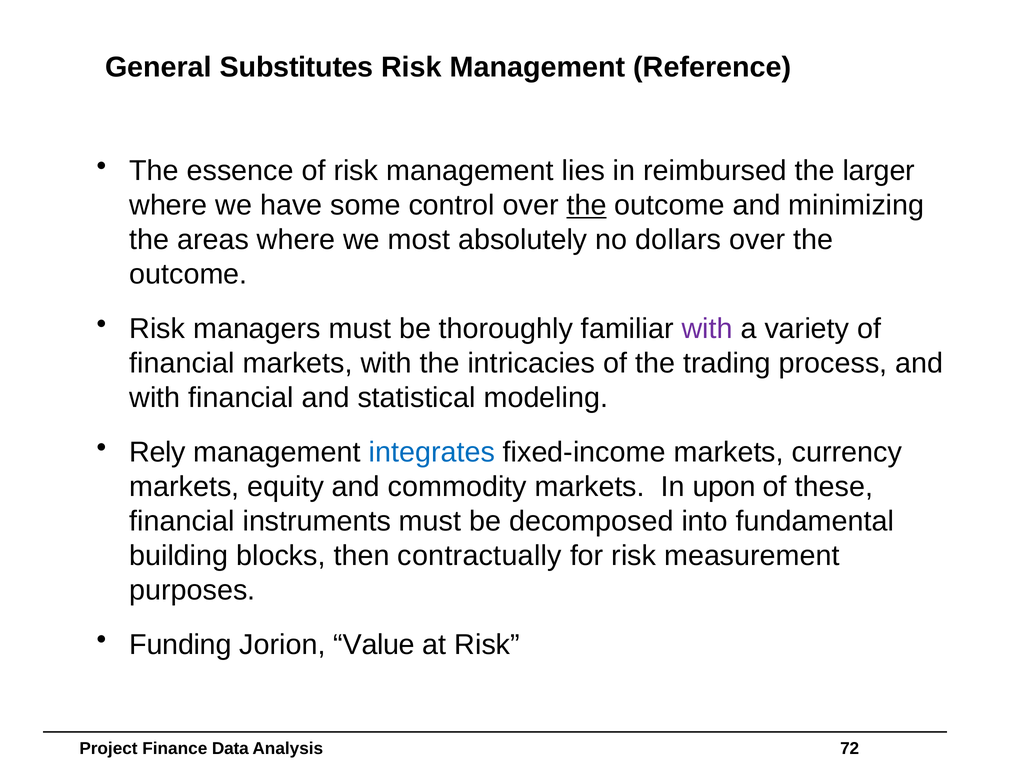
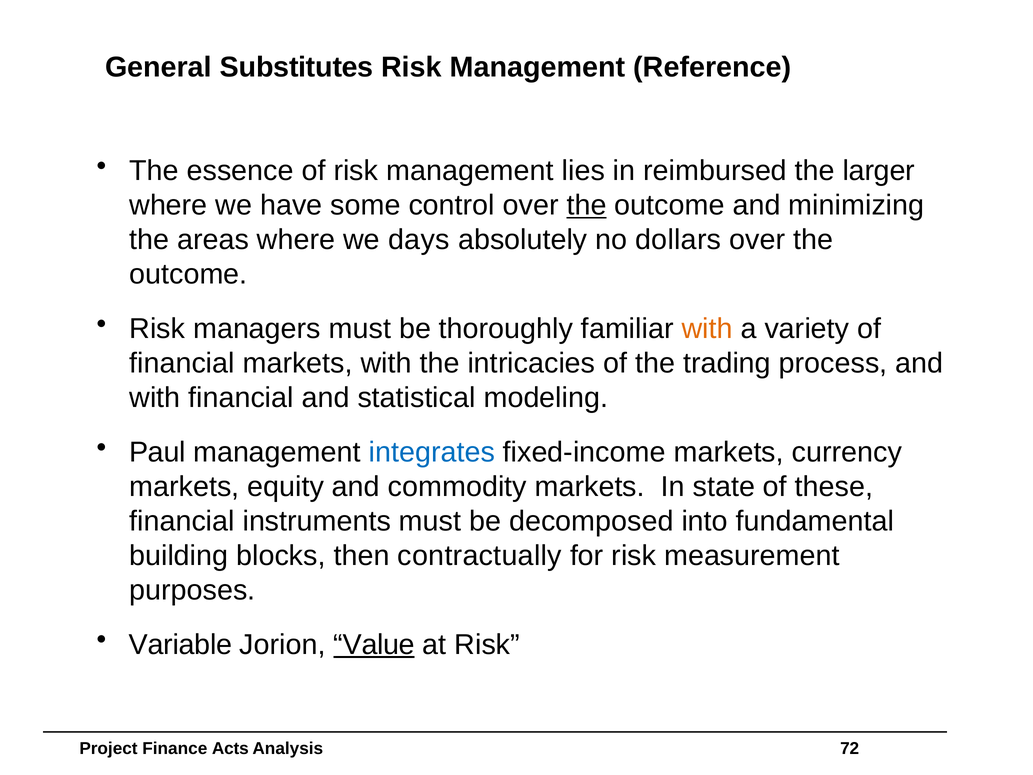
most: most -> days (419, 240)
with colour: purple -> orange (707, 329)
Rely: Rely -> Paul (157, 452)
upon: upon -> state (724, 487)
Funding: Funding -> Variable (181, 644)
Value underline: none -> present (374, 644)
Data: Data -> Acts (230, 748)
